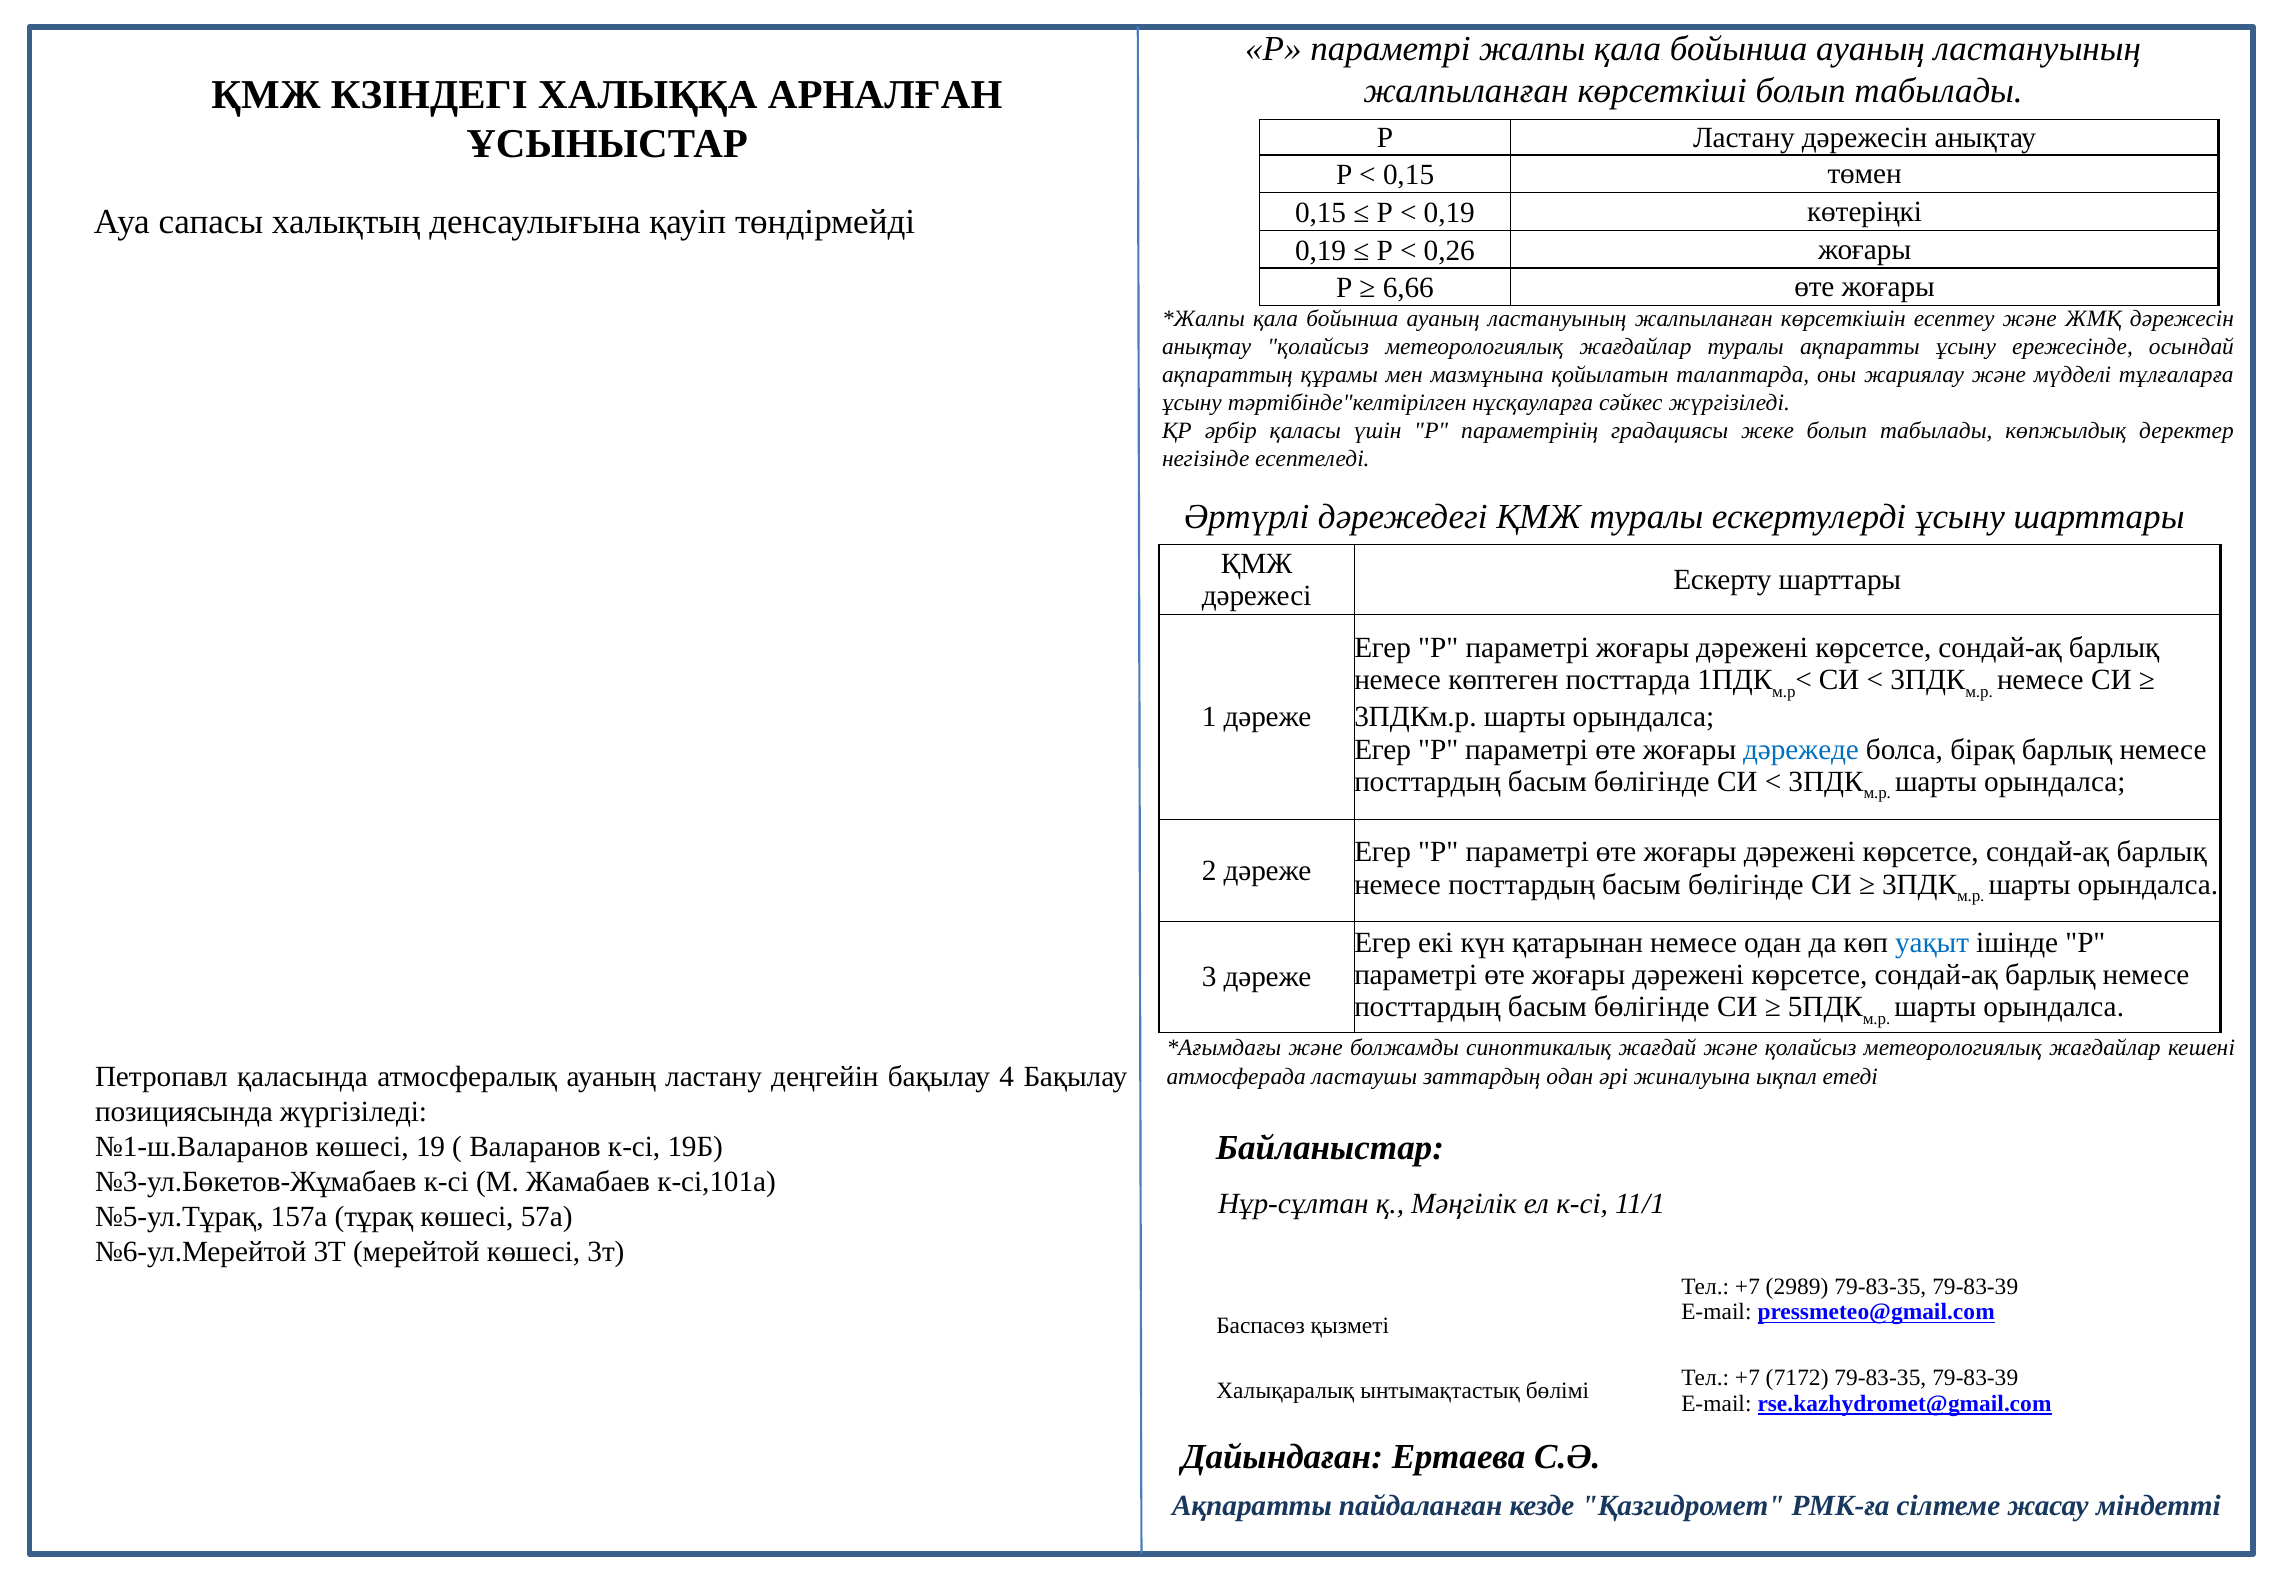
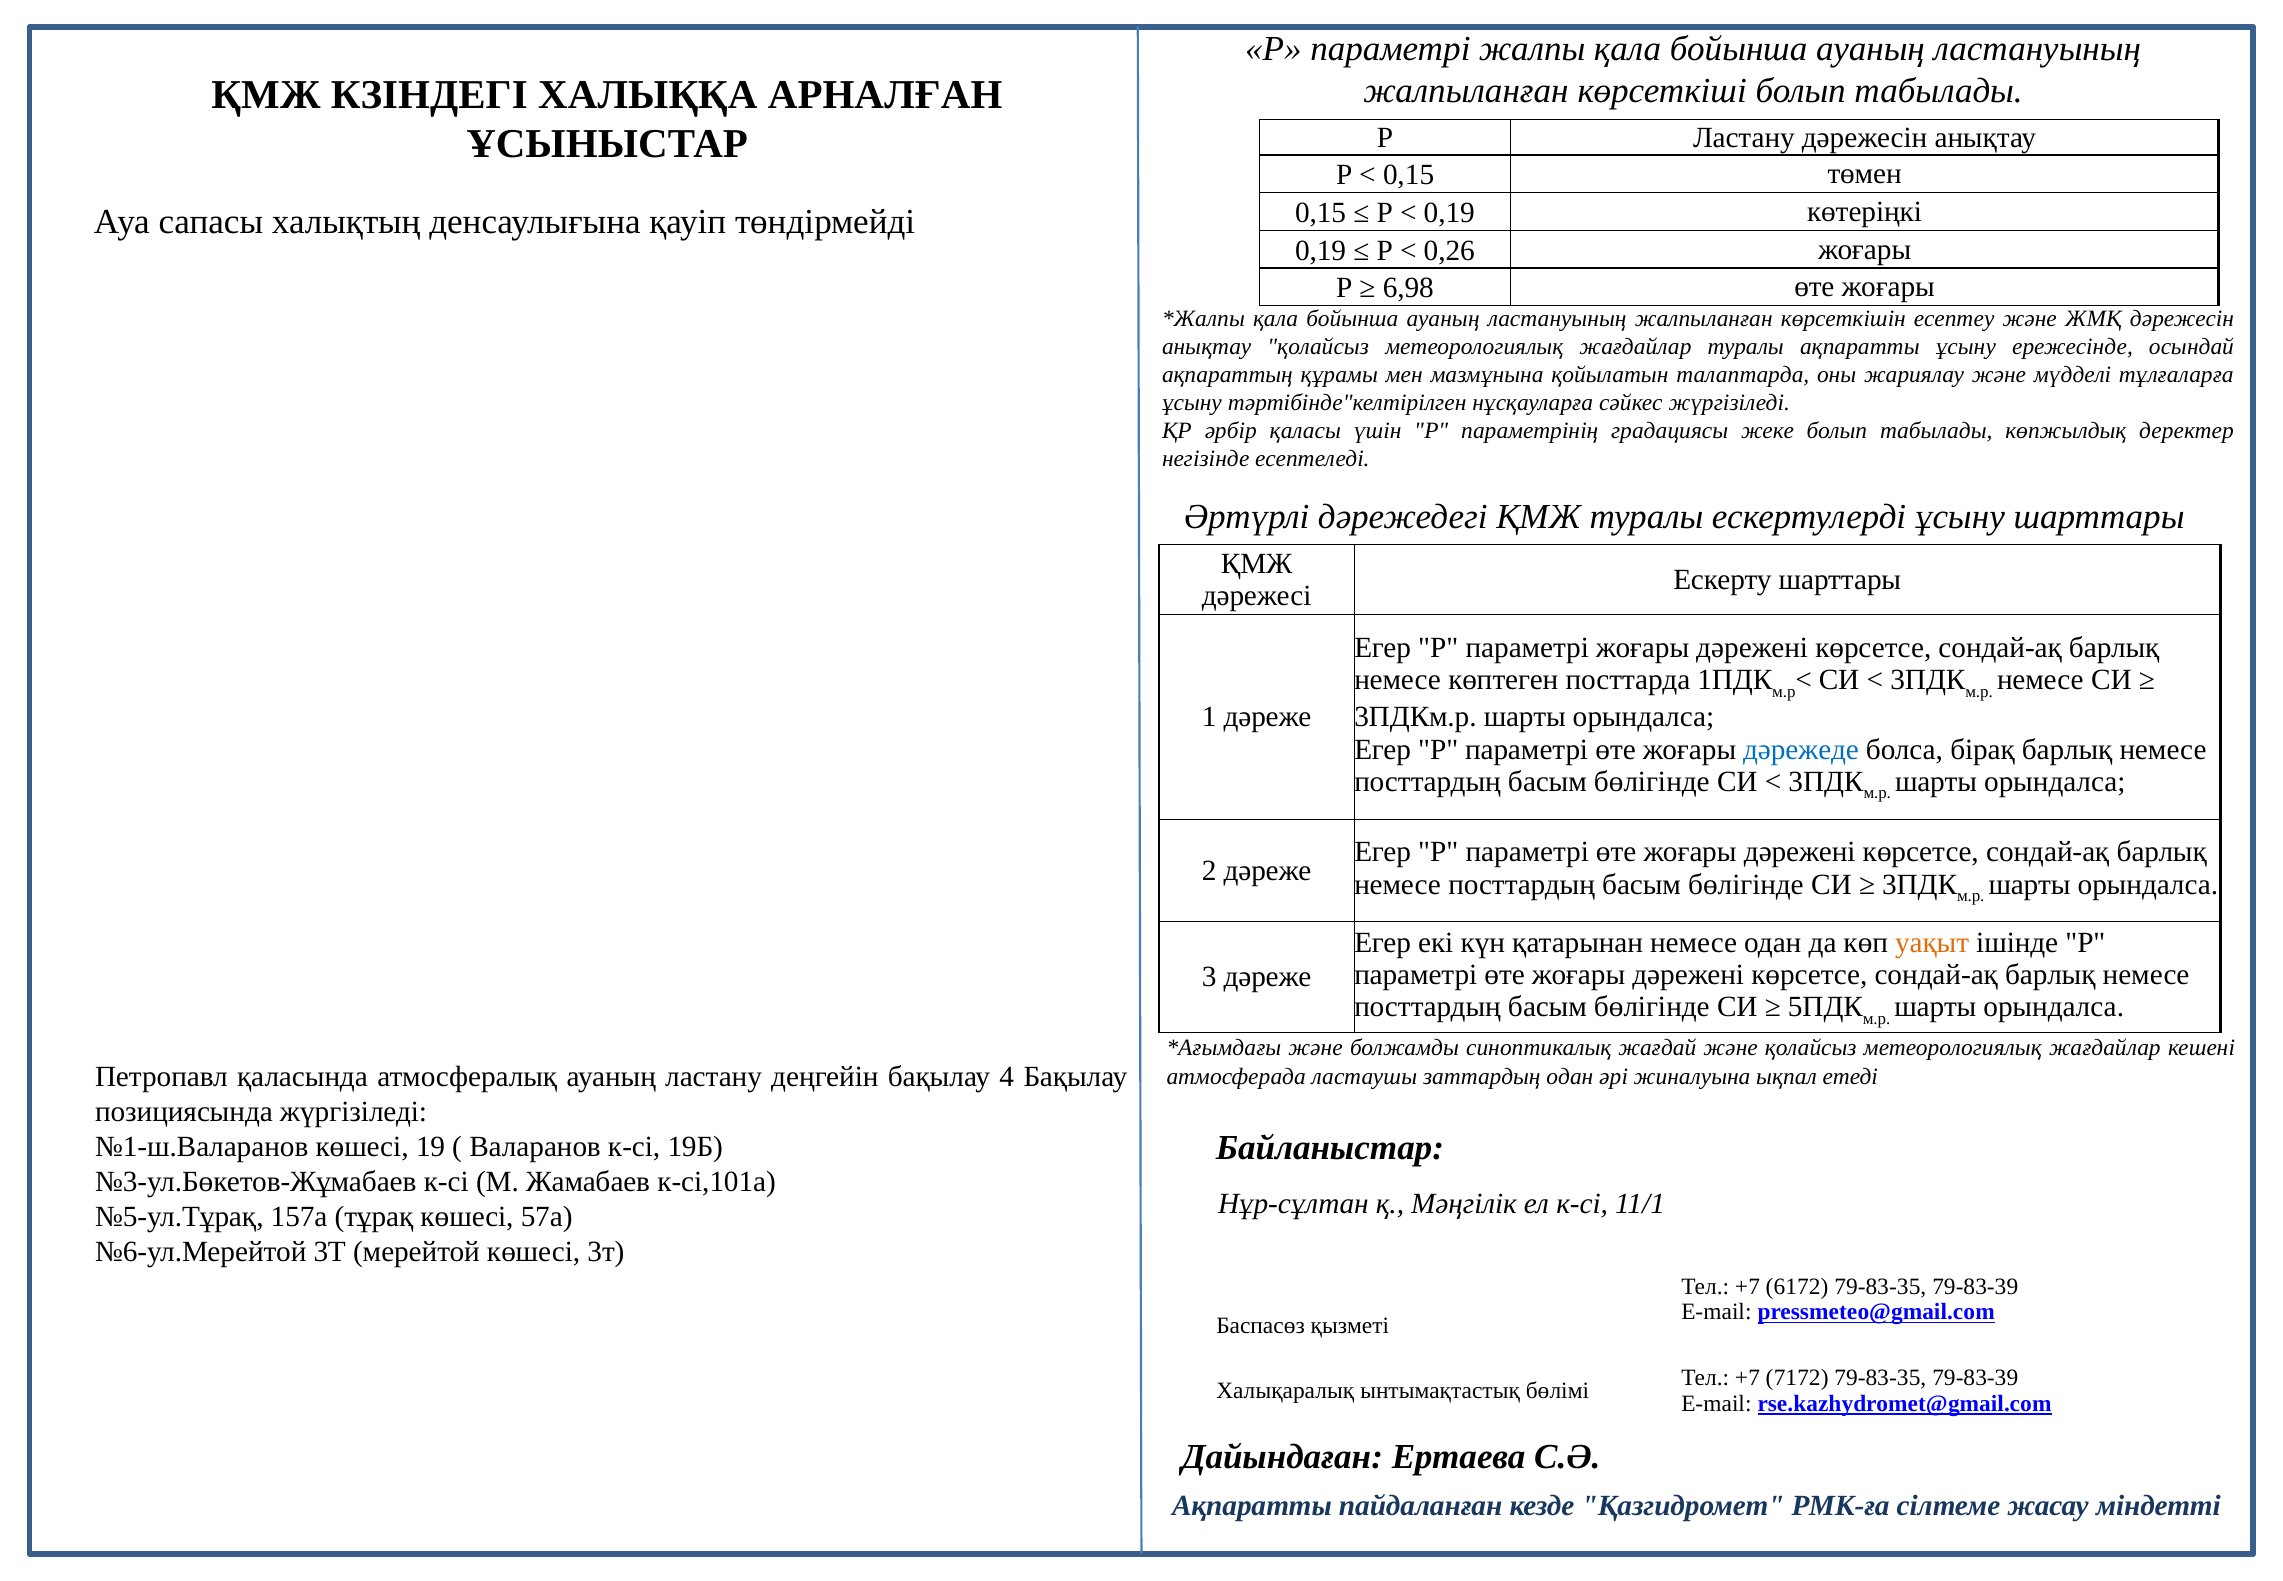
6,66: 6,66 -> 6,98 (1408, 288)
уақыт colour: blue -> orange (1932, 942)
2989: 2989 -> 6172 (1797, 1286)
